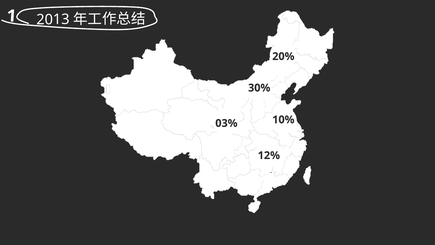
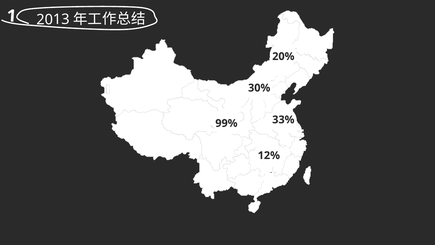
10%: 10% -> 33% (283, 120)
03%: 03% -> 99% (226, 123)
